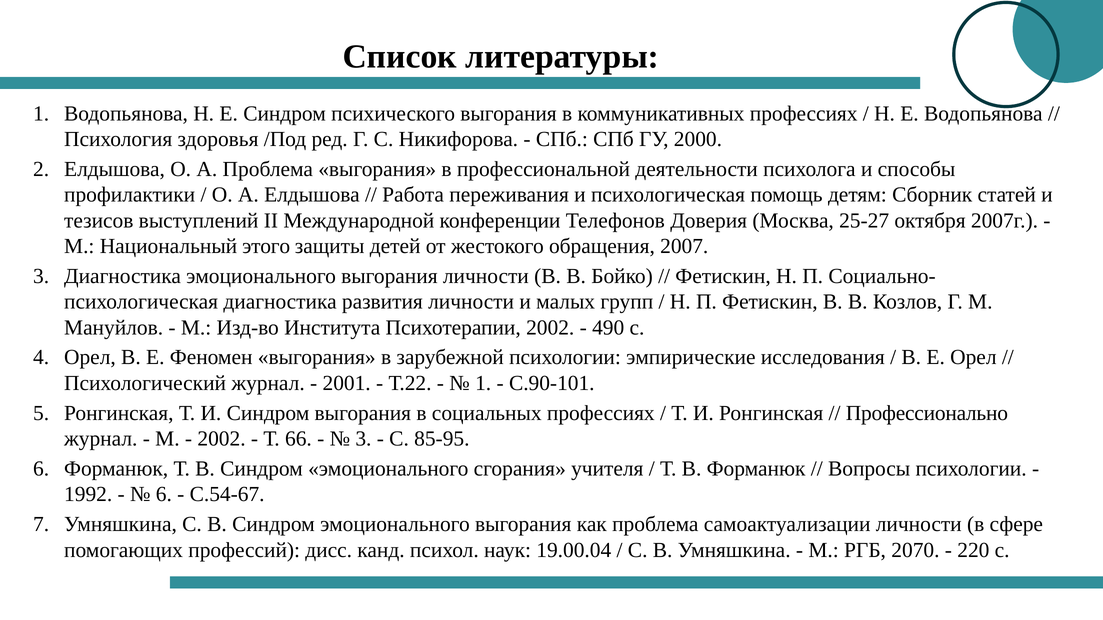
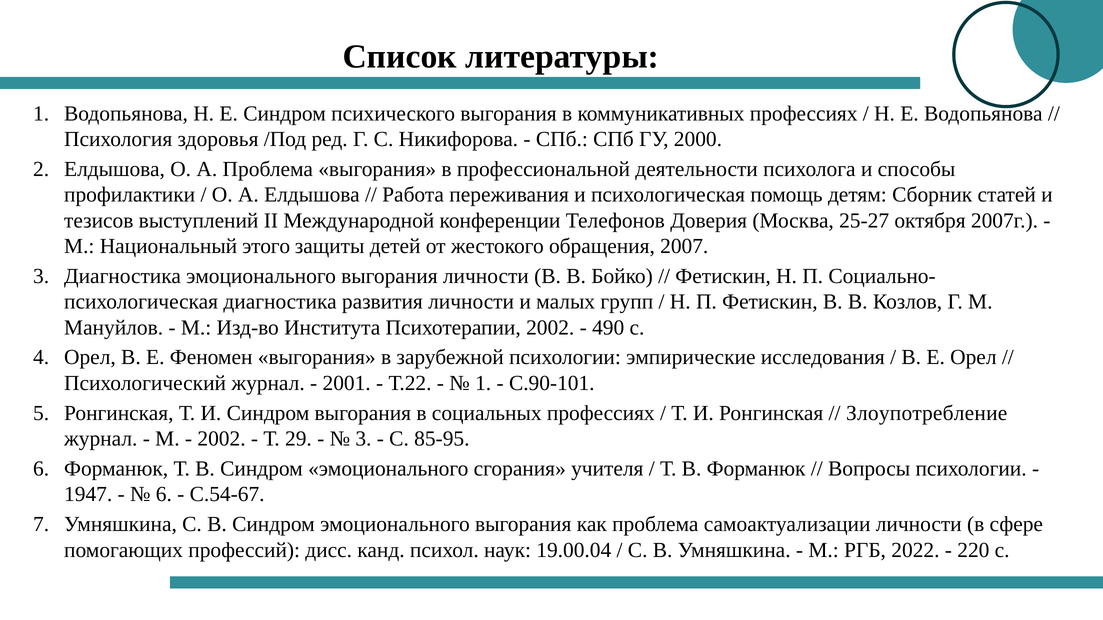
Профессионально: Профессионально -> Злоупотребление (927, 413)
66: 66 -> 29 (298, 439)
1992: 1992 -> 1947 (88, 495)
2070: 2070 -> 2022 (915, 550)
